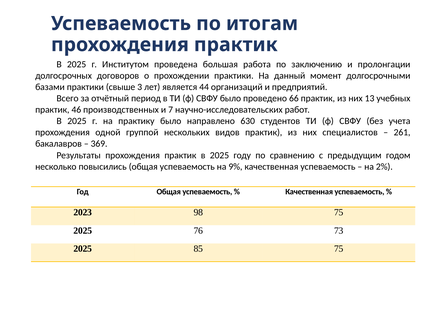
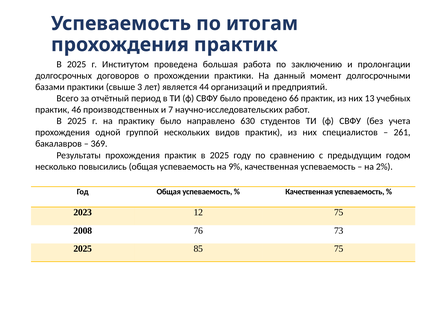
98: 98 -> 12 (198, 212)
2025: 2025 -> 2008 (83, 230)
